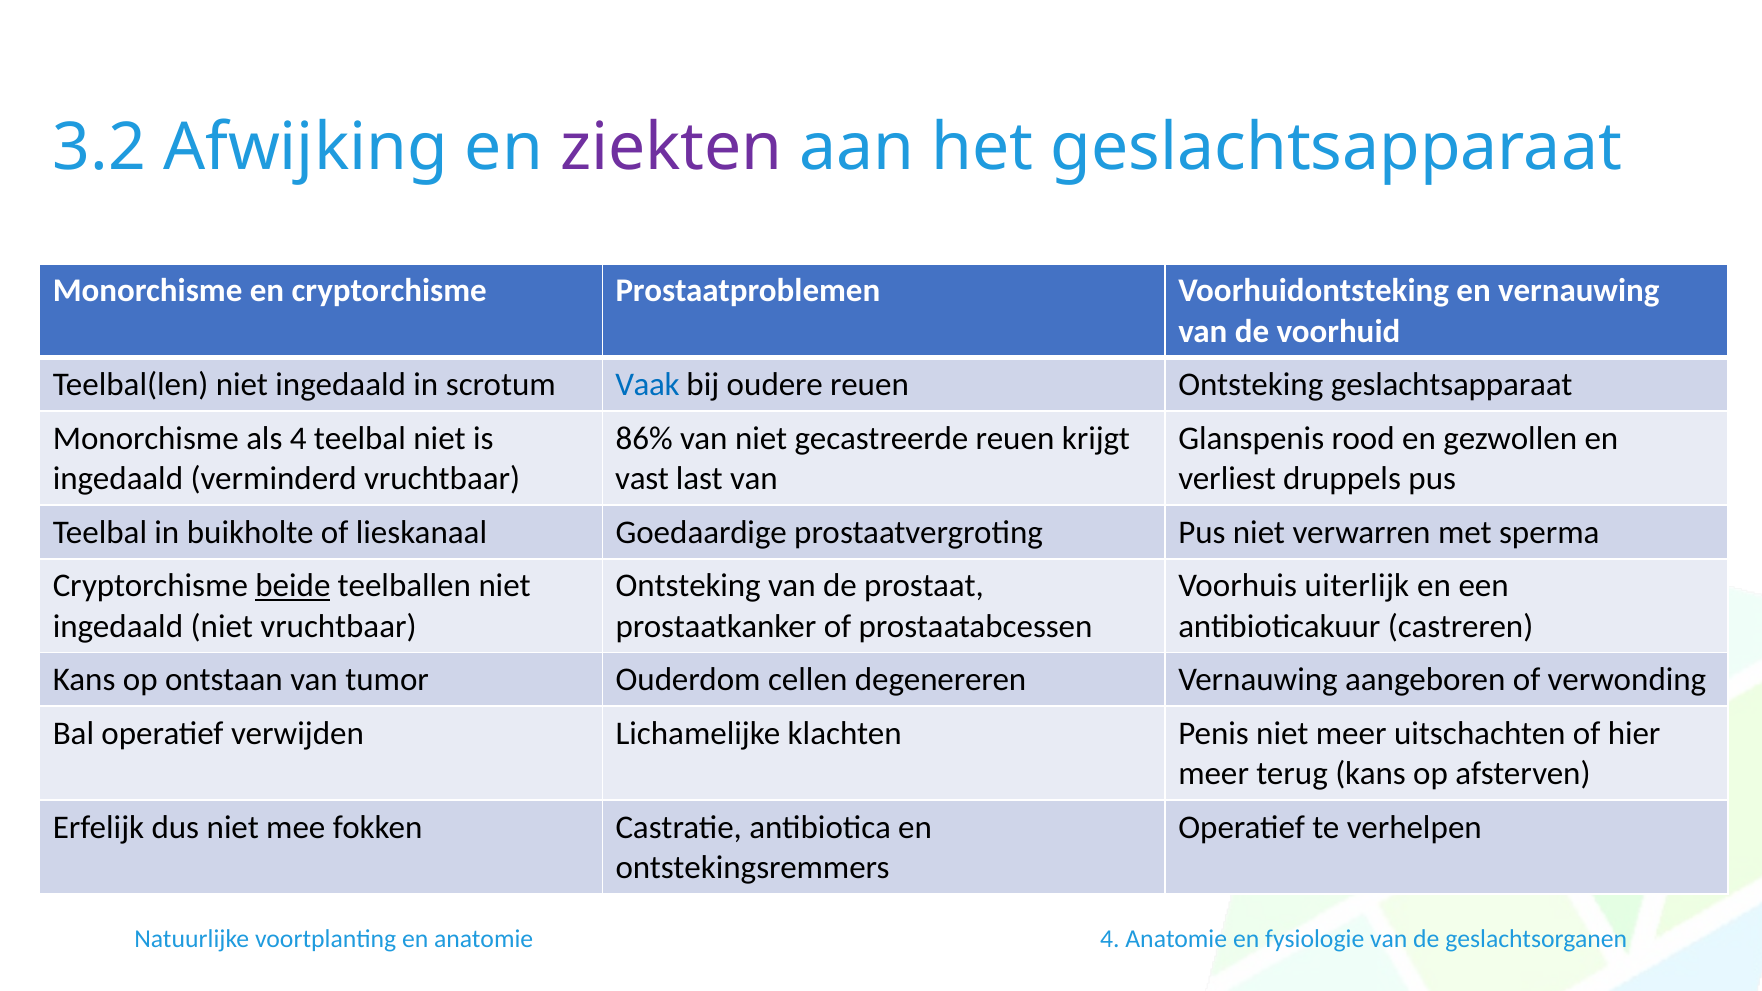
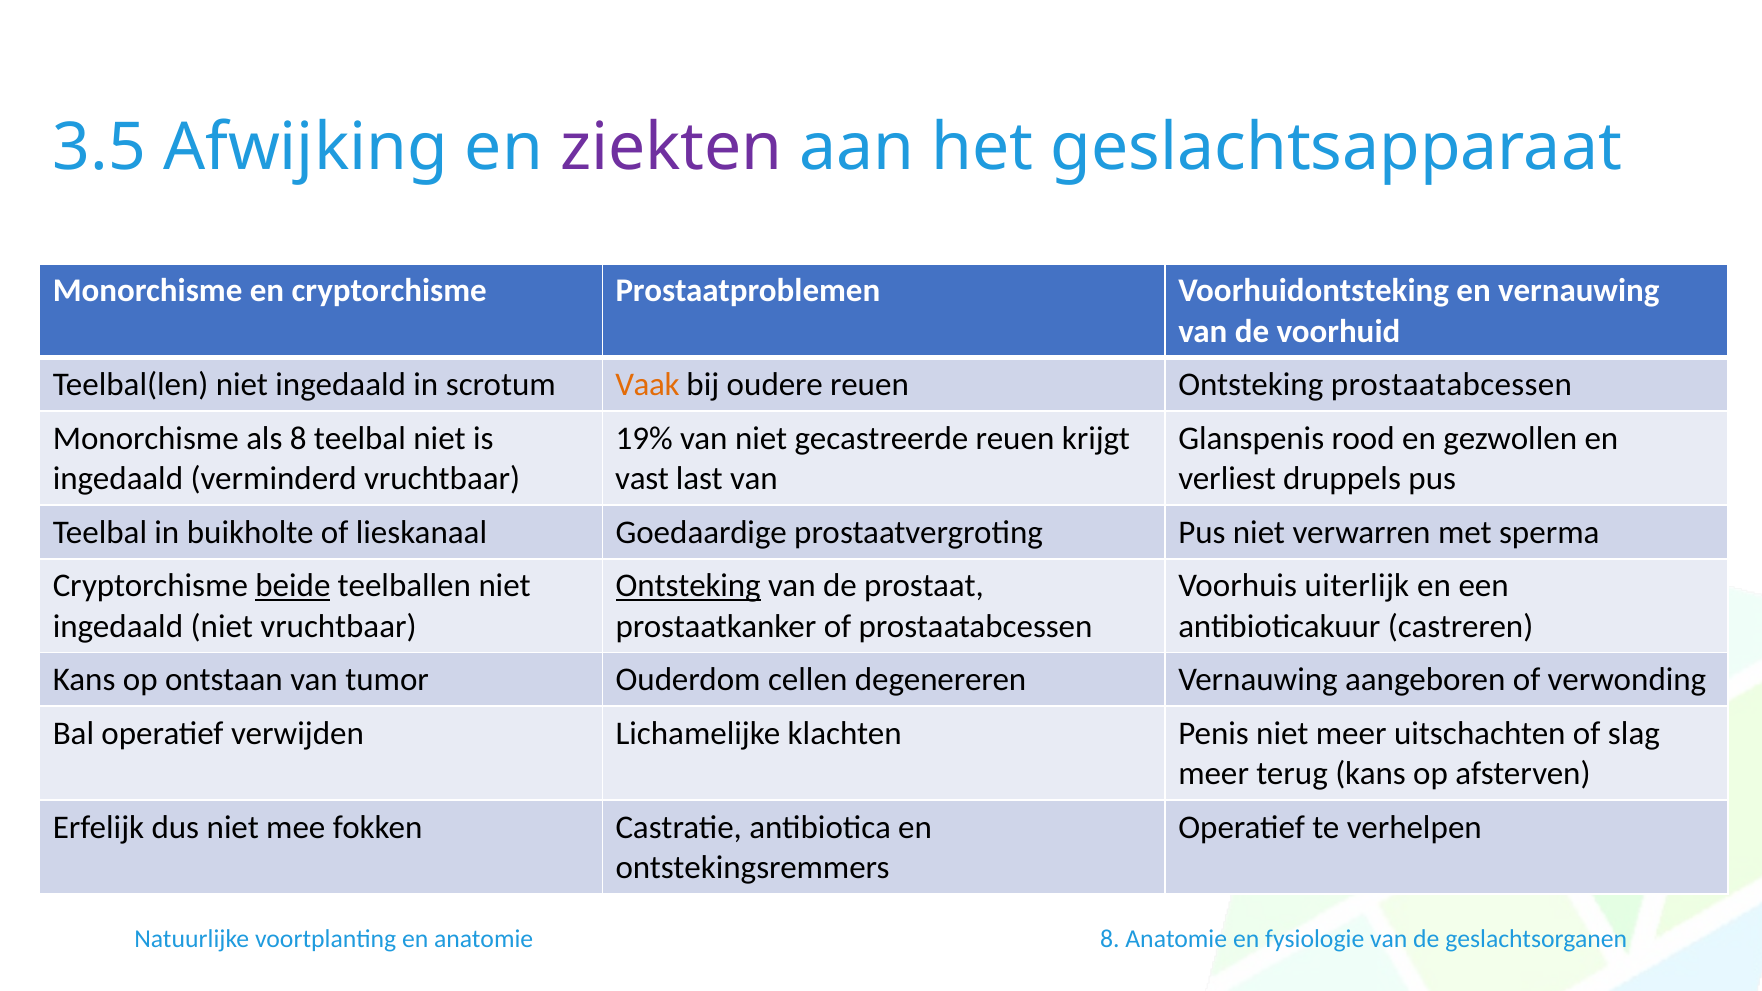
3.2: 3.2 -> 3.5 (99, 148)
Vaak colour: blue -> orange (647, 385)
Ontsteking geslachtsapparaat: geslachtsapparaat -> prostaatabcessen (1451, 385)
als 4: 4 -> 8 (298, 439)
86%: 86% -> 19% (644, 439)
Ontsteking underline: none -> present (688, 586)
hier: hier -> slag (1634, 734)
anatomie 4: 4 -> 8 (1110, 939)
